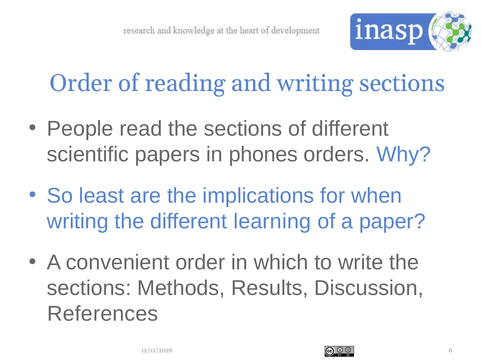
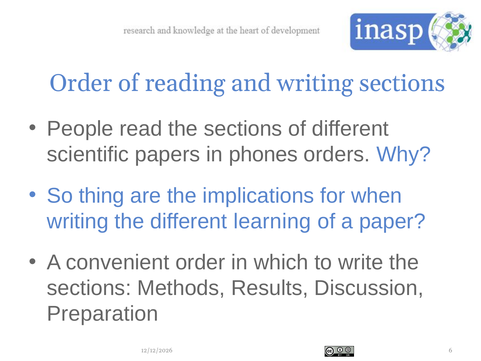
least: least -> thing (102, 195)
References: References -> Preparation (103, 314)
